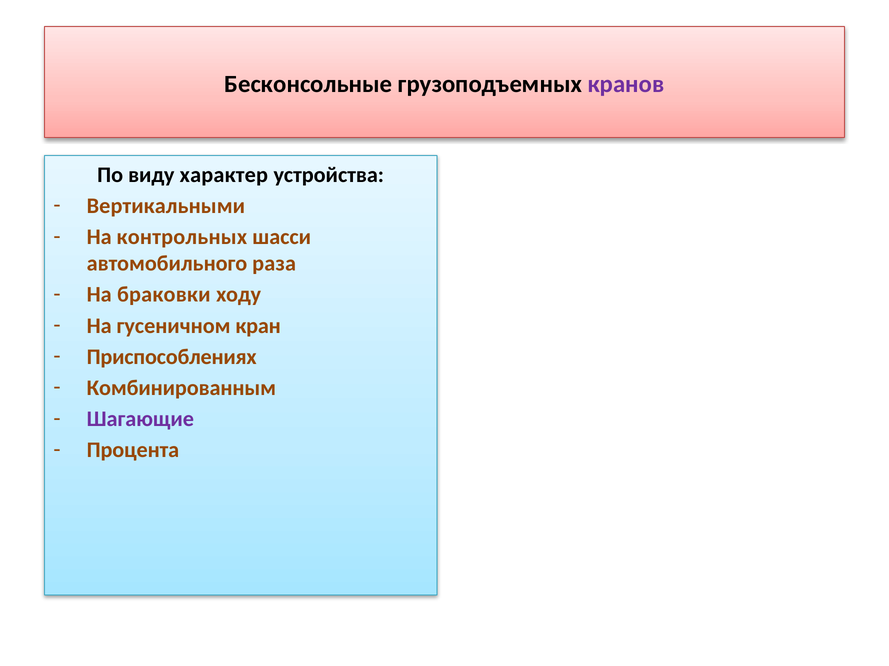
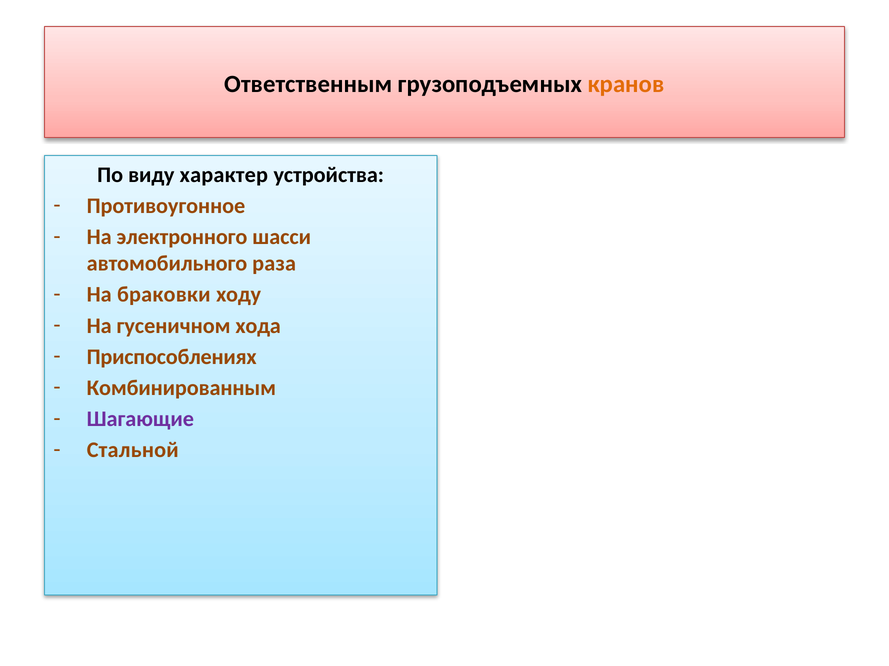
Бесконсольные: Бесконсольные -> Ответственным (308, 84)
кранов colour: purple -> orange (626, 84)
Вертикальными: Вертикальными -> Противоугонное (166, 206)
контрольных: контрольных -> электронного (182, 237)
кран: кран -> хода (258, 326)
Процента: Процента -> Стальной (133, 451)
